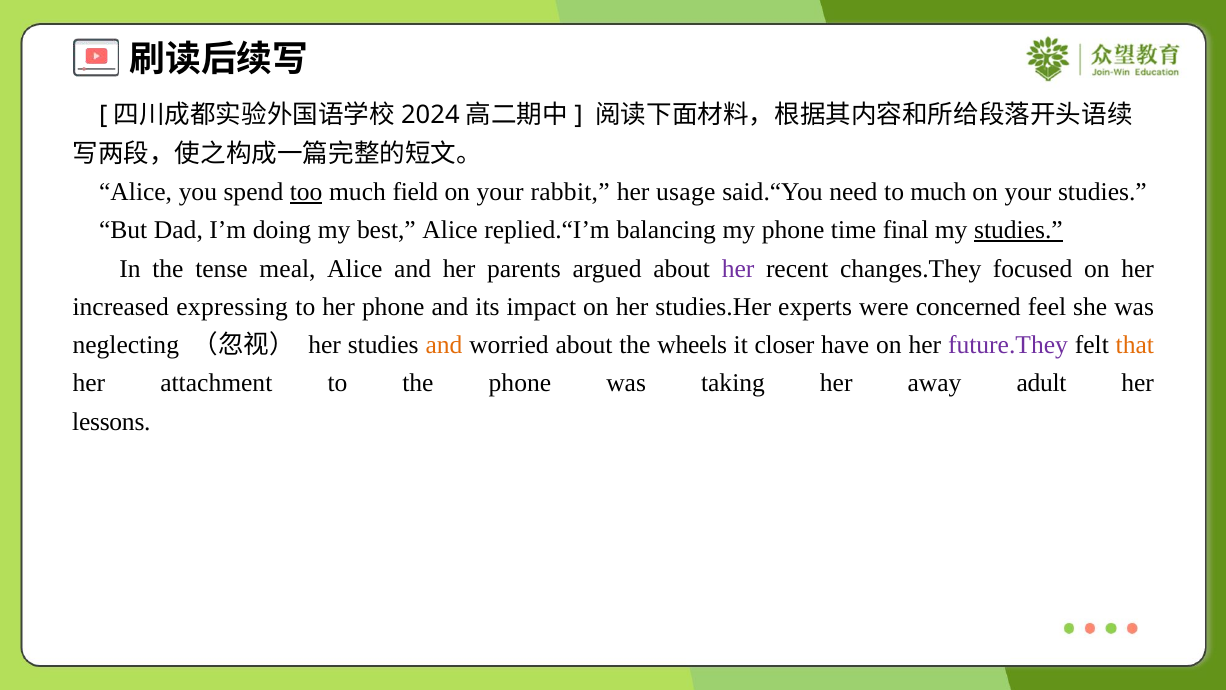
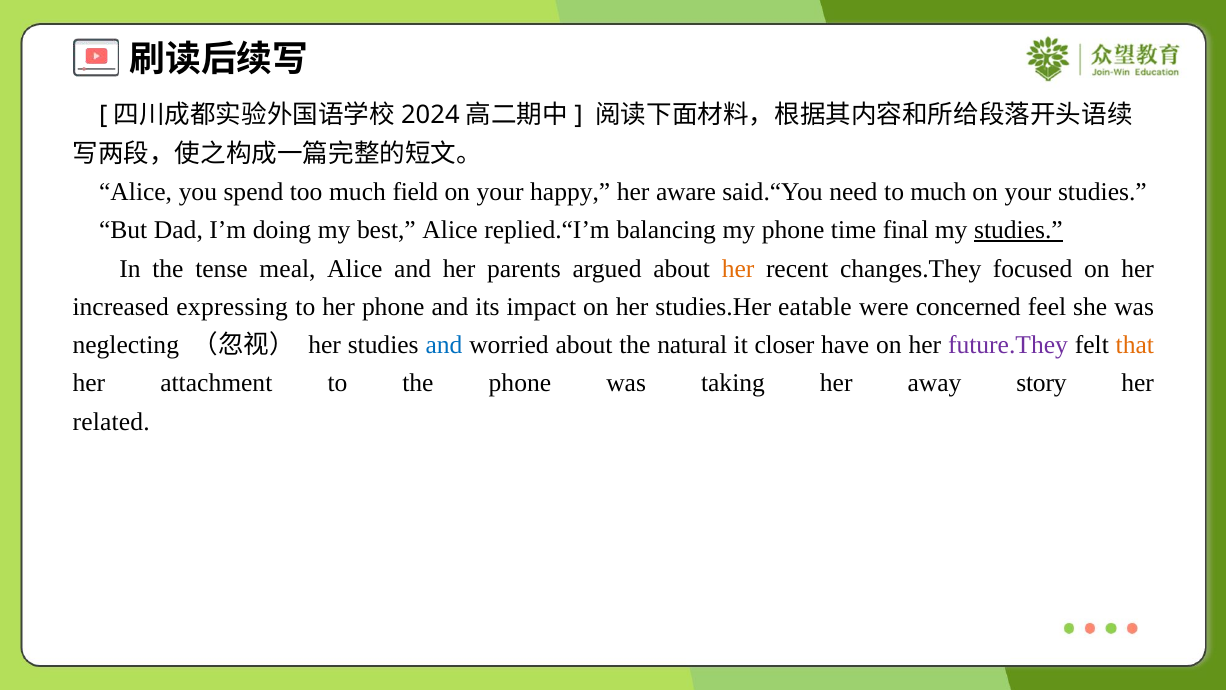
too underline: present -> none (306, 192)
rabbit: rabbit -> happy (570, 192)
usage: usage -> aware (686, 192)
her colour: purple -> orange (738, 268)
experts: experts -> eatable (815, 307)
and colour: orange -> blue (444, 345)
wheels: wheels -> natural (692, 345)
adult: adult -> story (1042, 383)
lessons: lessons -> related (111, 422)
